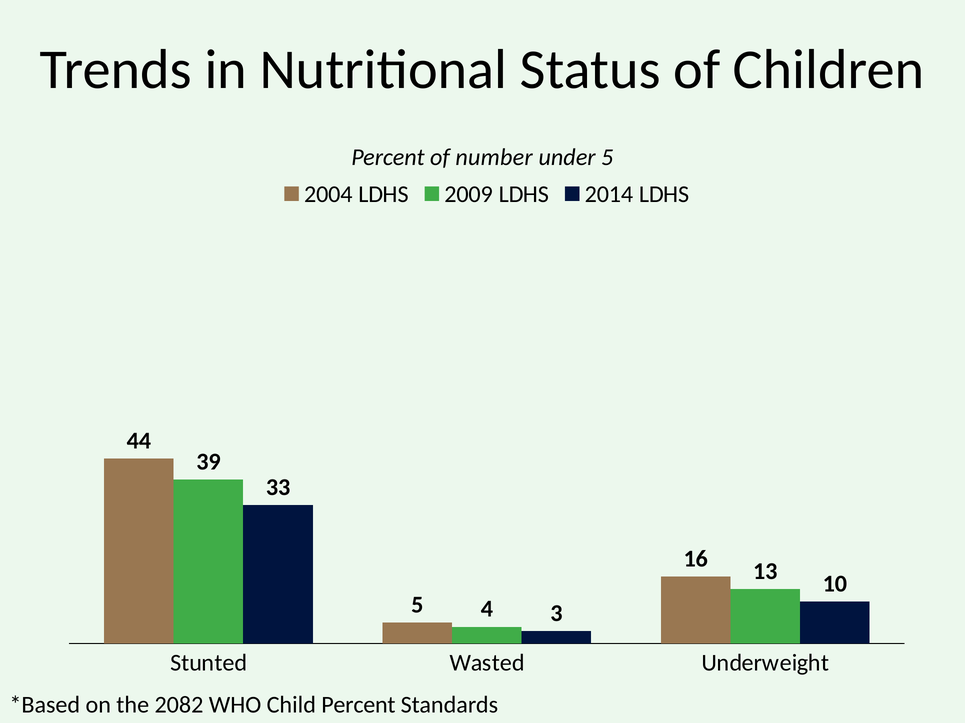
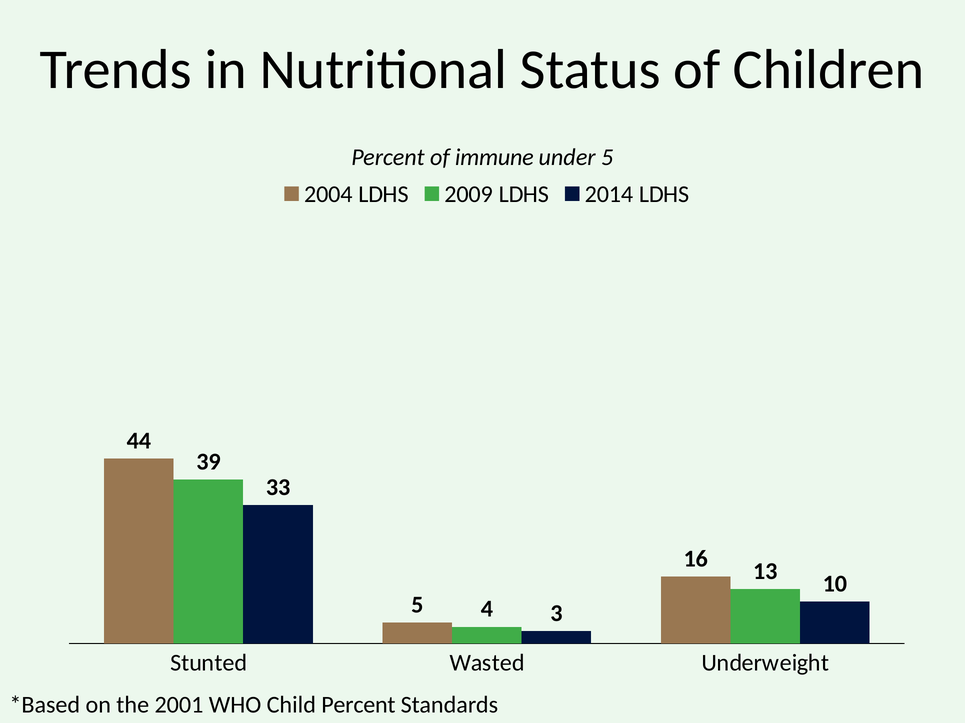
number: number -> immune (494, 158)
2082: 2082 -> 2001 (179, 706)
